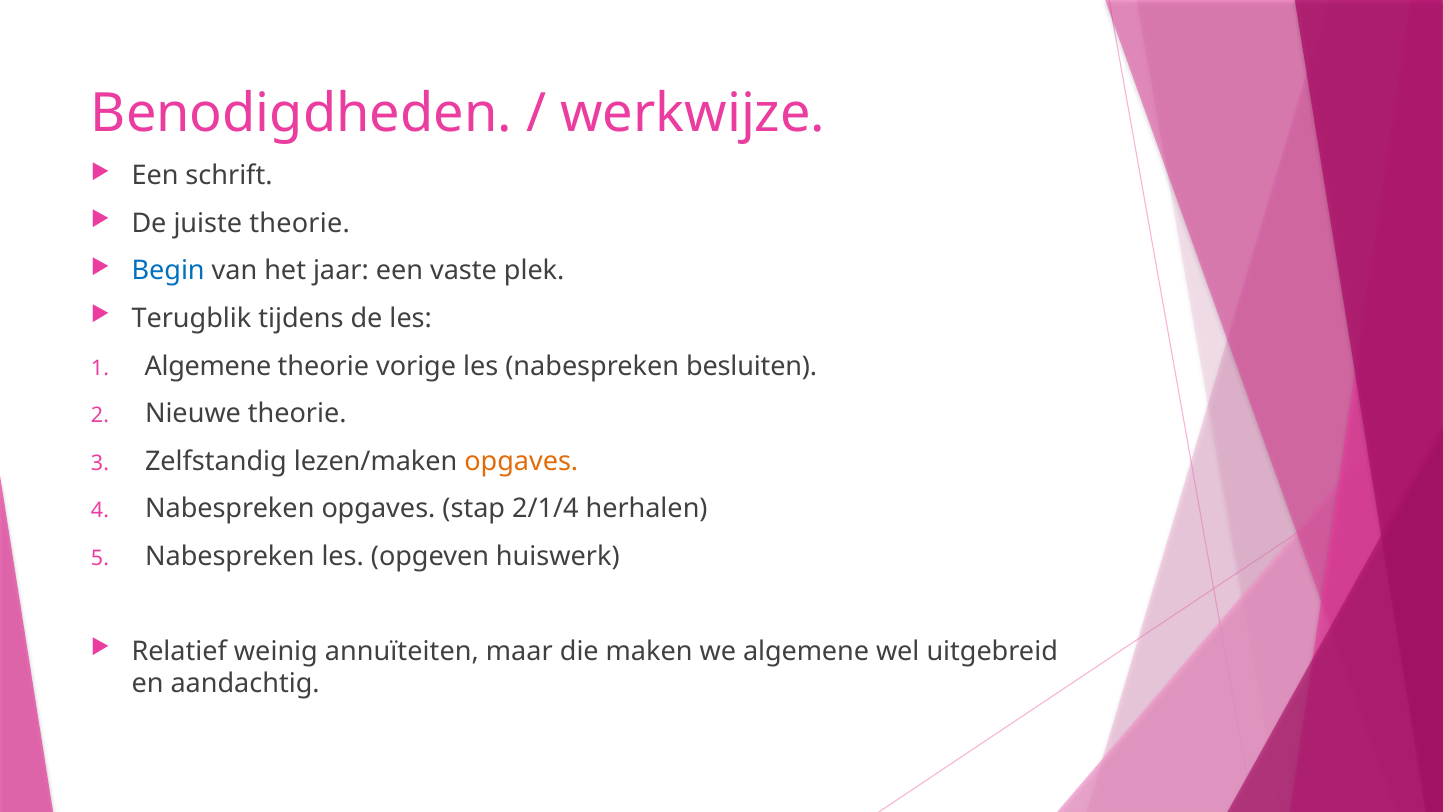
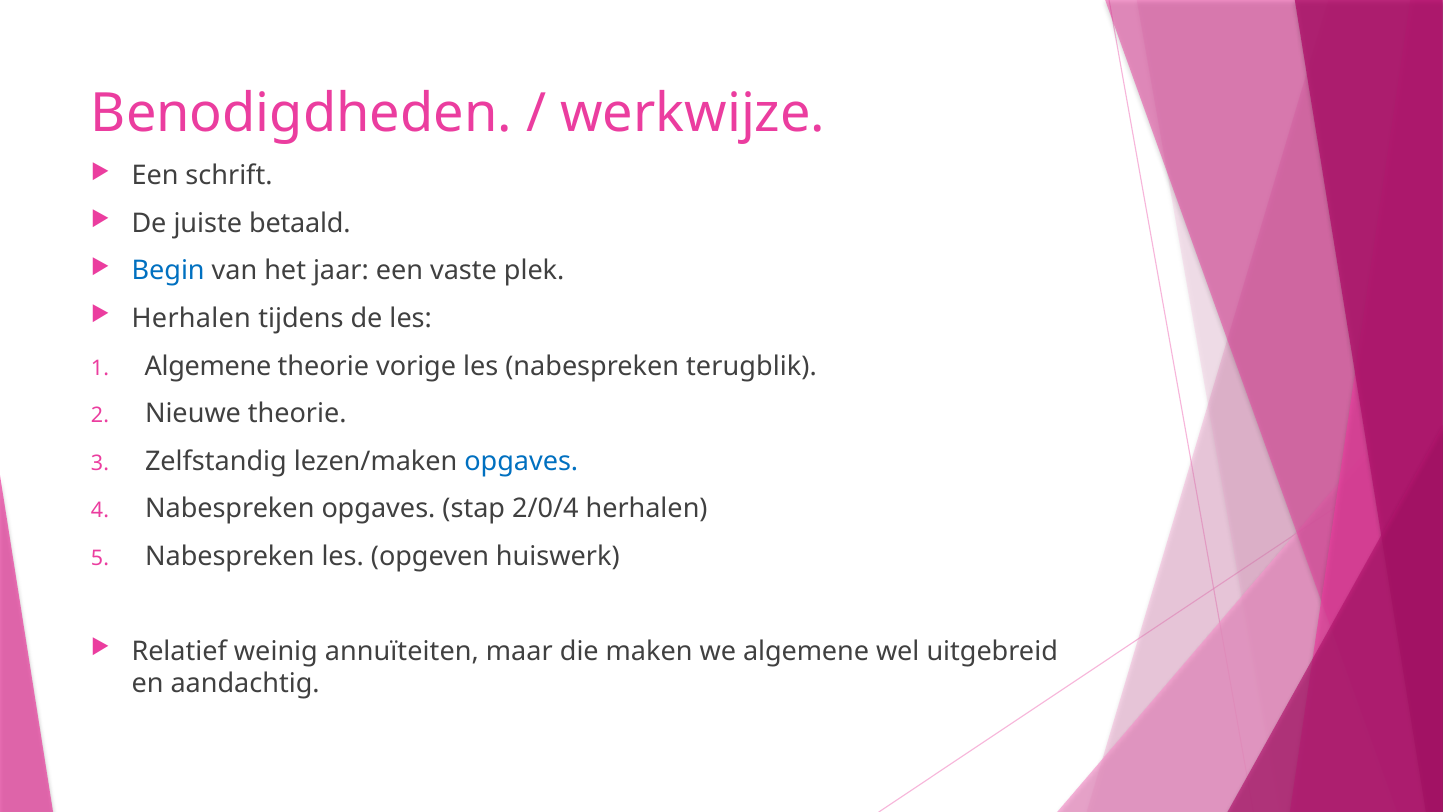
juiste theorie: theorie -> betaald (300, 223)
Terugblik: Terugblik -> Herhalen (191, 318)
besluiten: besluiten -> terugblik (751, 366)
opgaves colour: orange -> blue (521, 461)
2/1/4: 2/1/4 -> 2/0/4 (545, 508)
